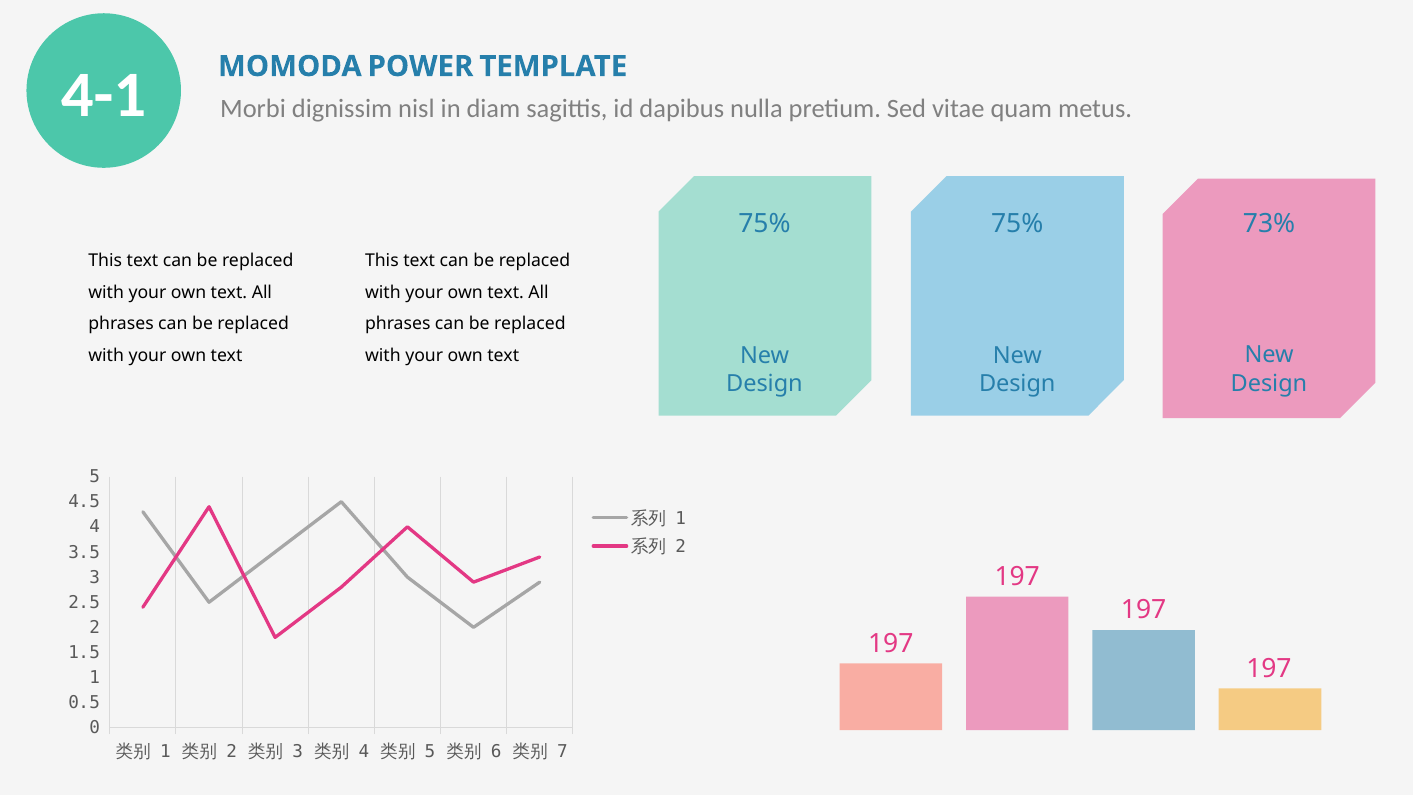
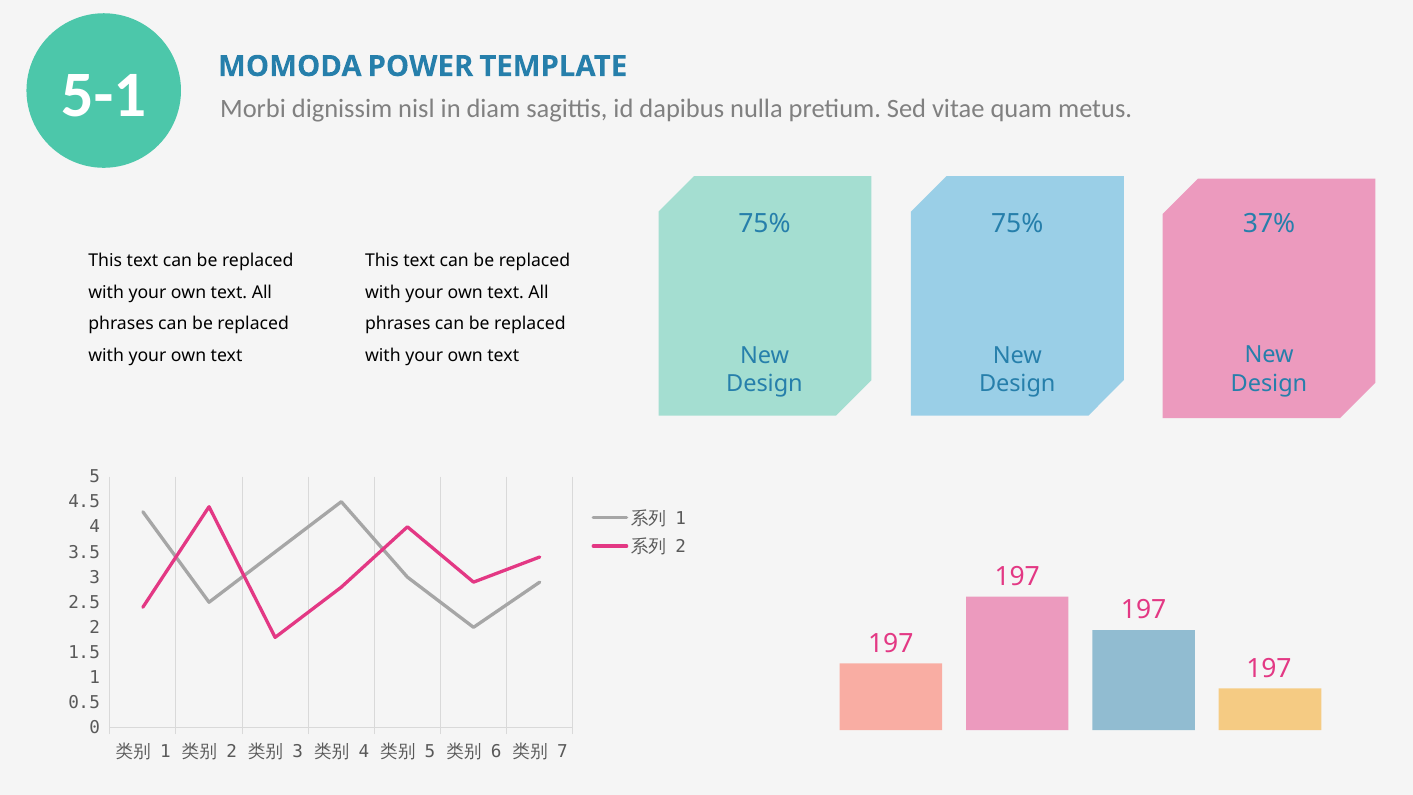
4-1: 4-1 -> 5-1 (104, 95)
73%: 73% -> 37% (1269, 224)
